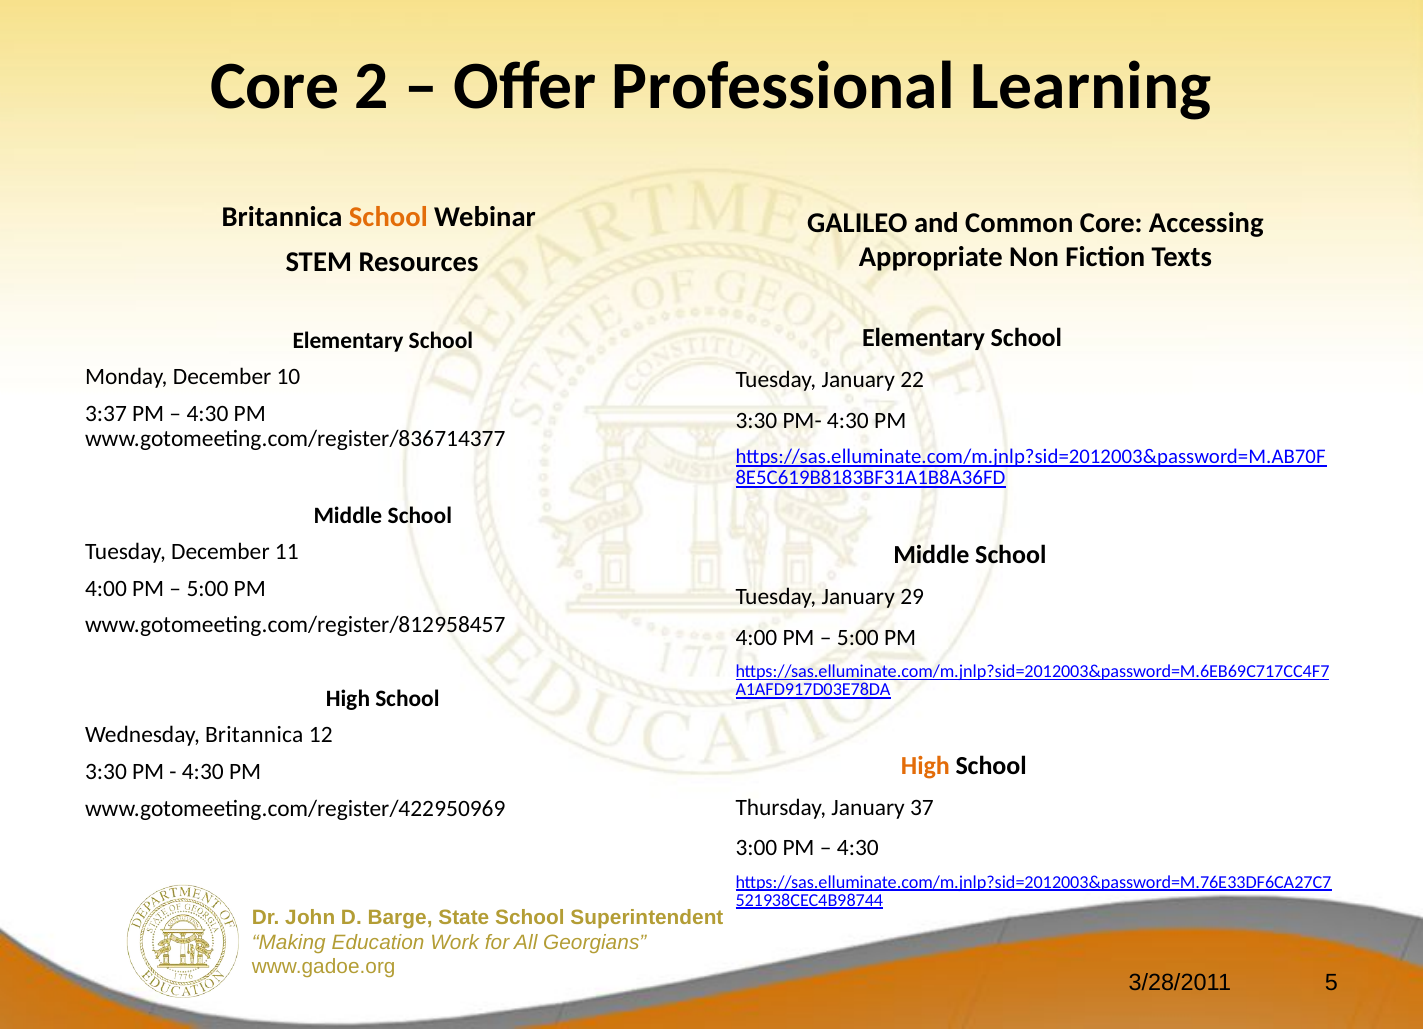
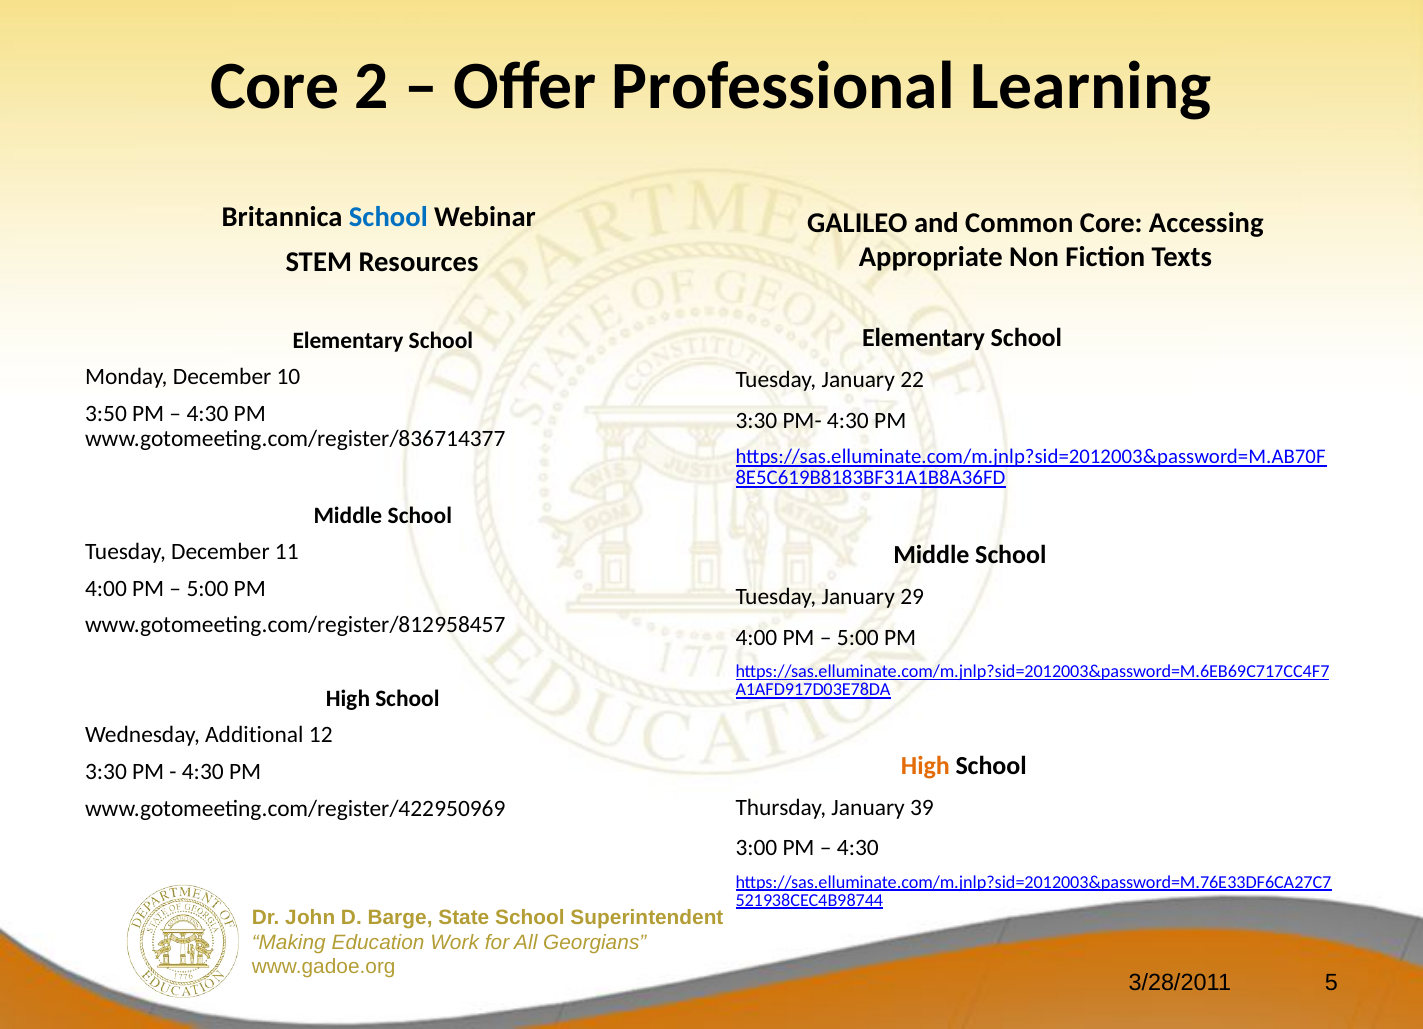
School colour: orange -> blue (388, 217)
3:37: 3:37 -> 3:50 (106, 414)
Wednesday Britannica: Britannica -> Additional (254, 736)
37: 37 -> 39 (922, 808)
